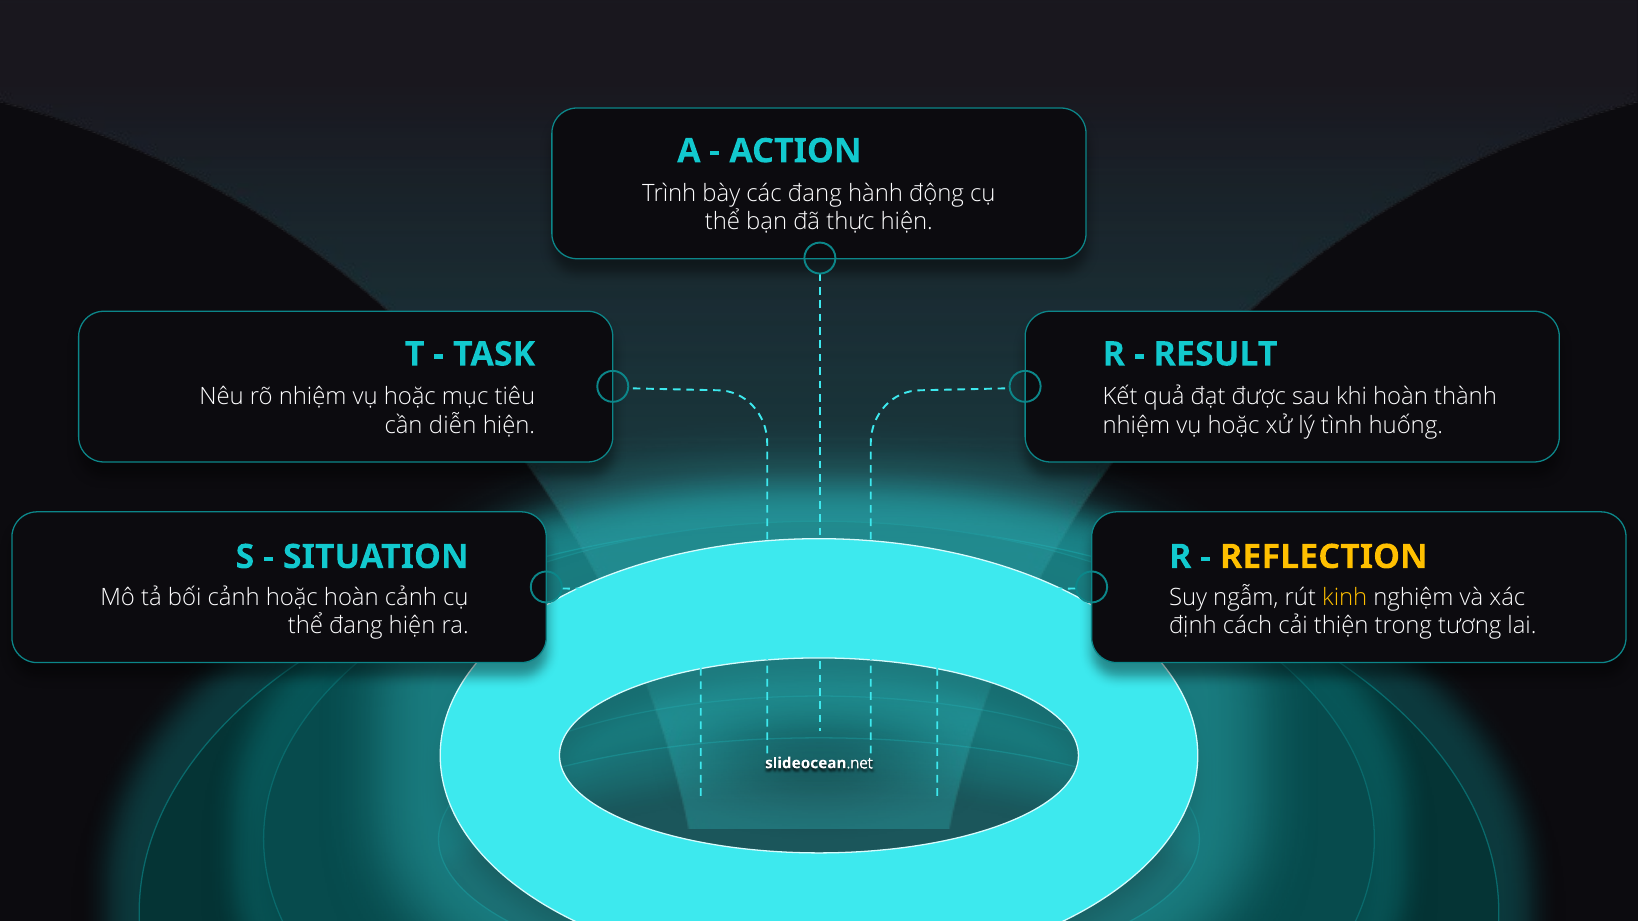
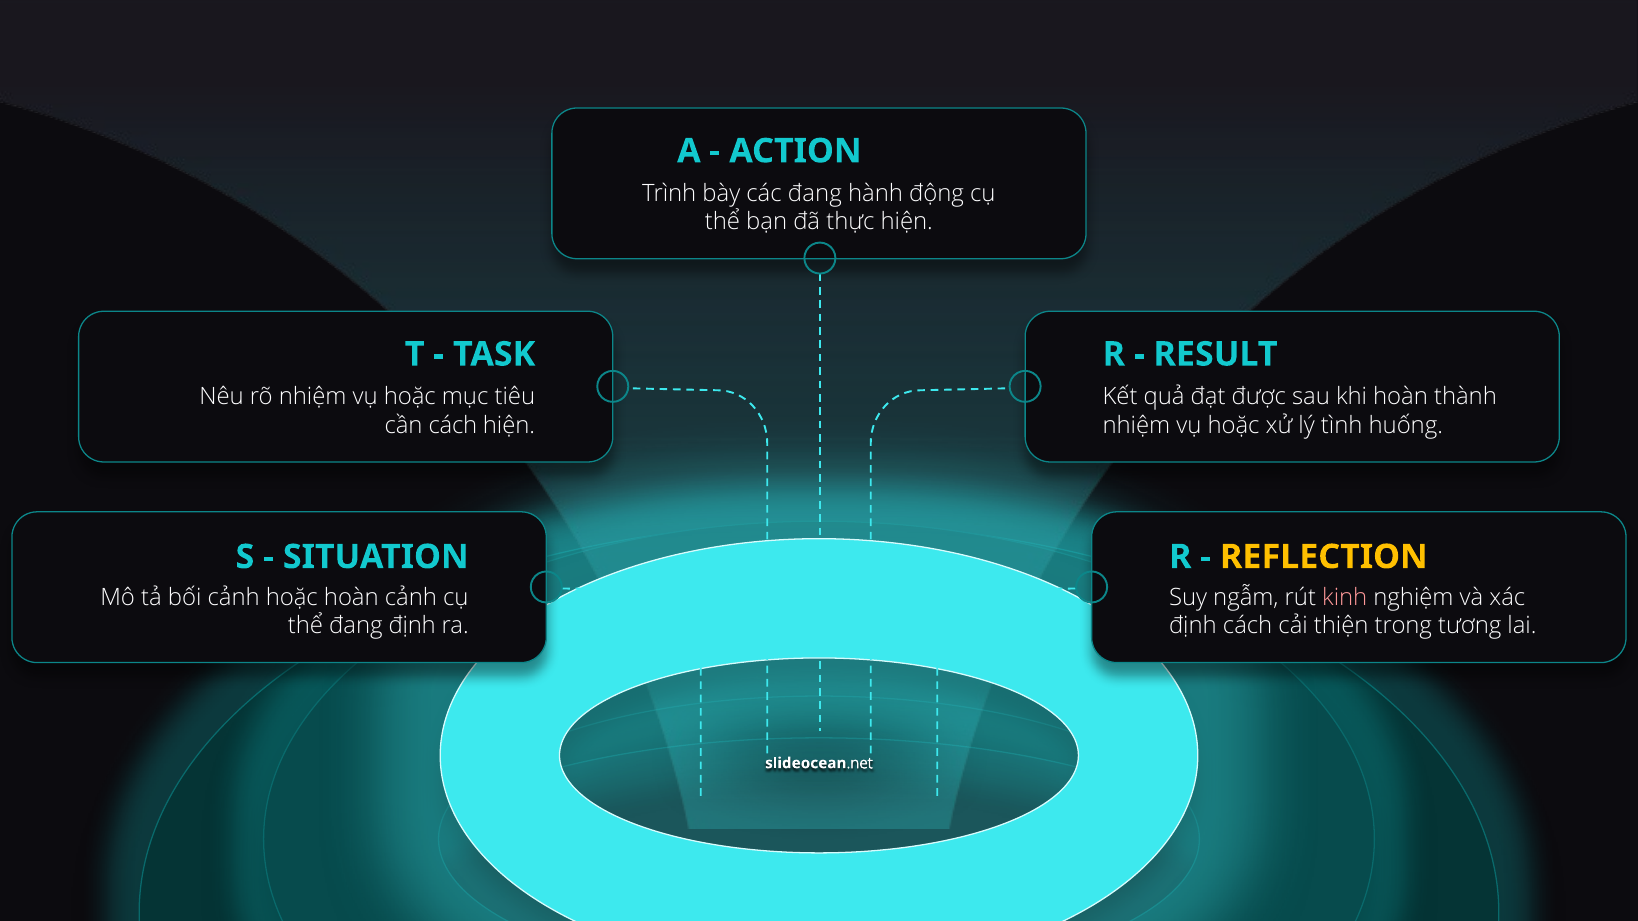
cần diễn: diễn -> cách (453, 426)
kinh colour: yellow -> pink (1345, 598)
đang hiện: hiện -> định (412, 626)
